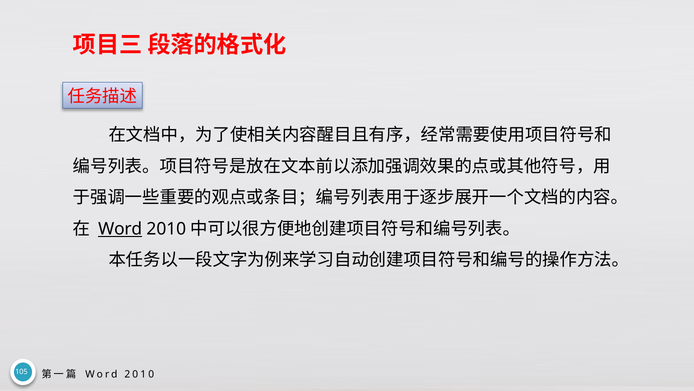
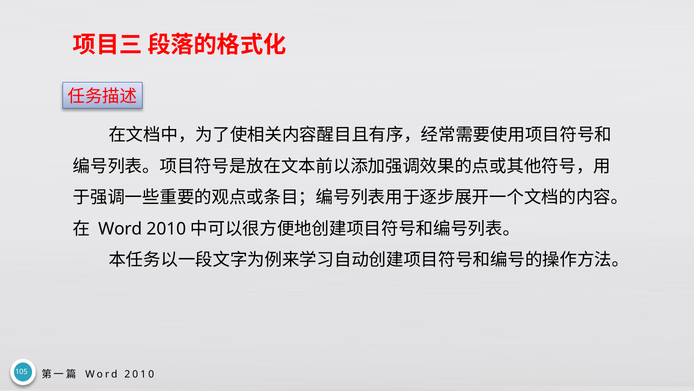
Word underline: present -> none (120, 229)
